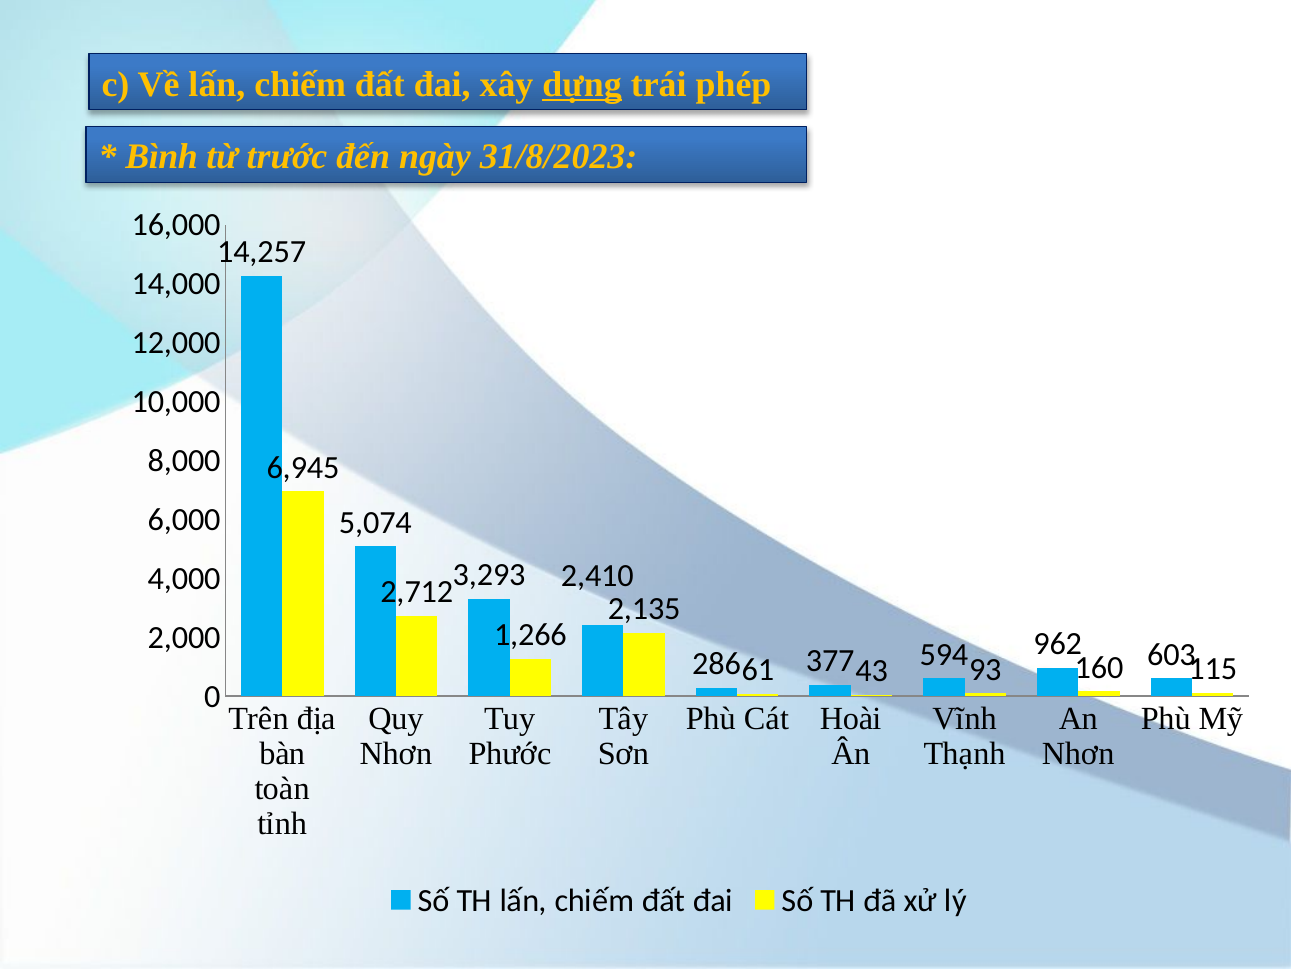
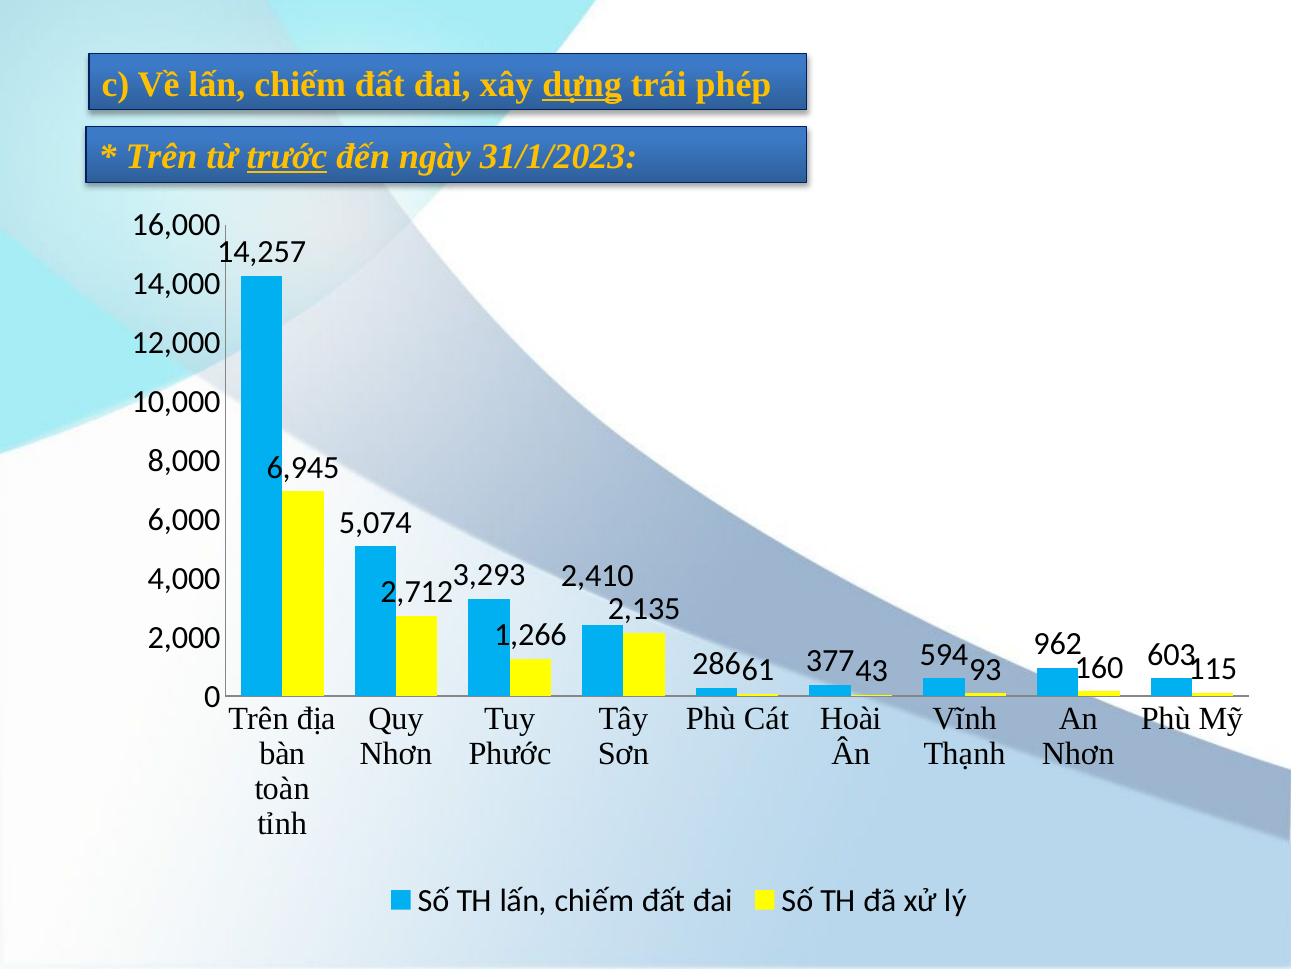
Bình: Bình -> Trên (161, 157)
trước underline: none -> present (287, 157)
31/8/2023: 31/8/2023 -> 31/1/2023 (559, 157)
